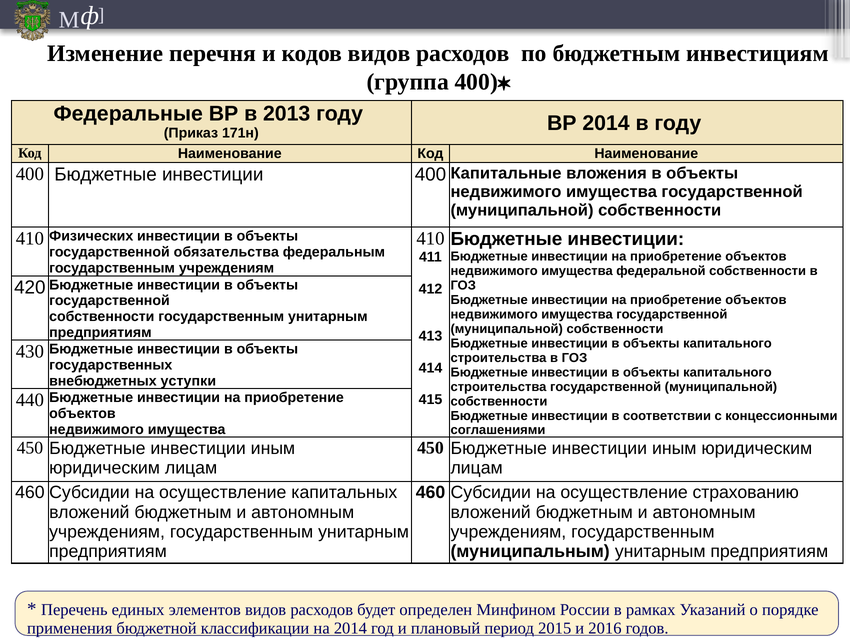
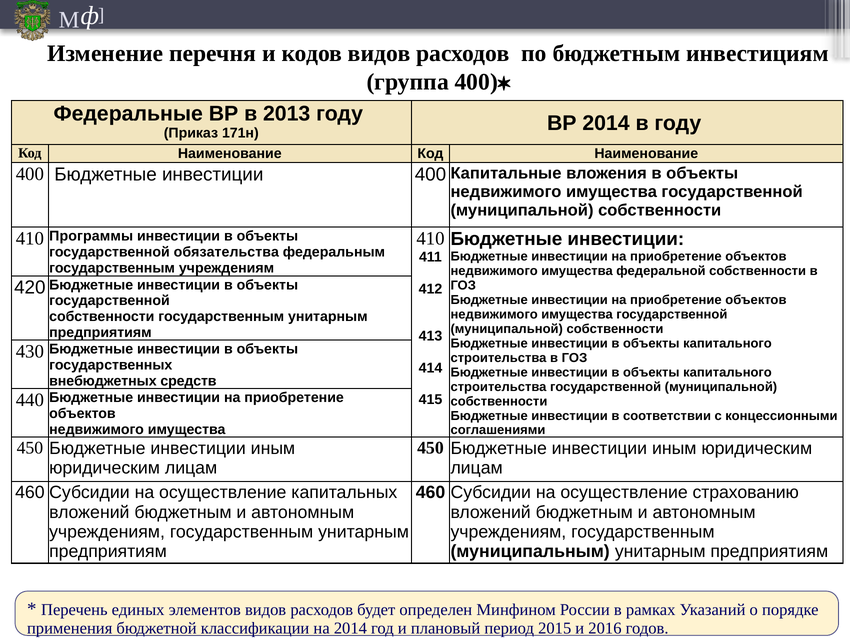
Физических: Физических -> Программы (91, 236)
уступки: уступки -> средств (188, 381)
